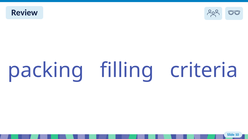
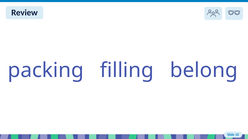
criteria: criteria -> belong (204, 71)
